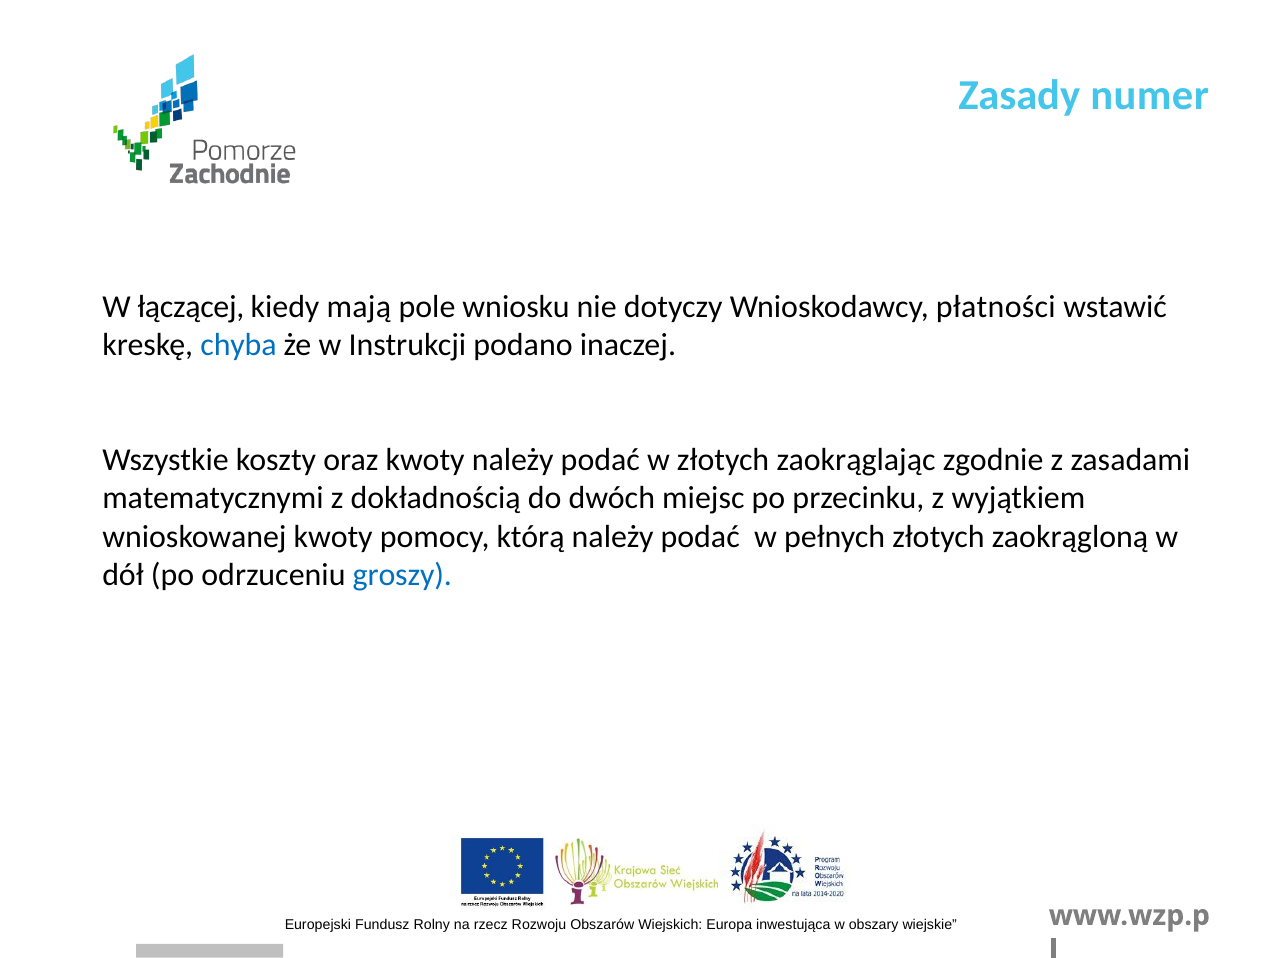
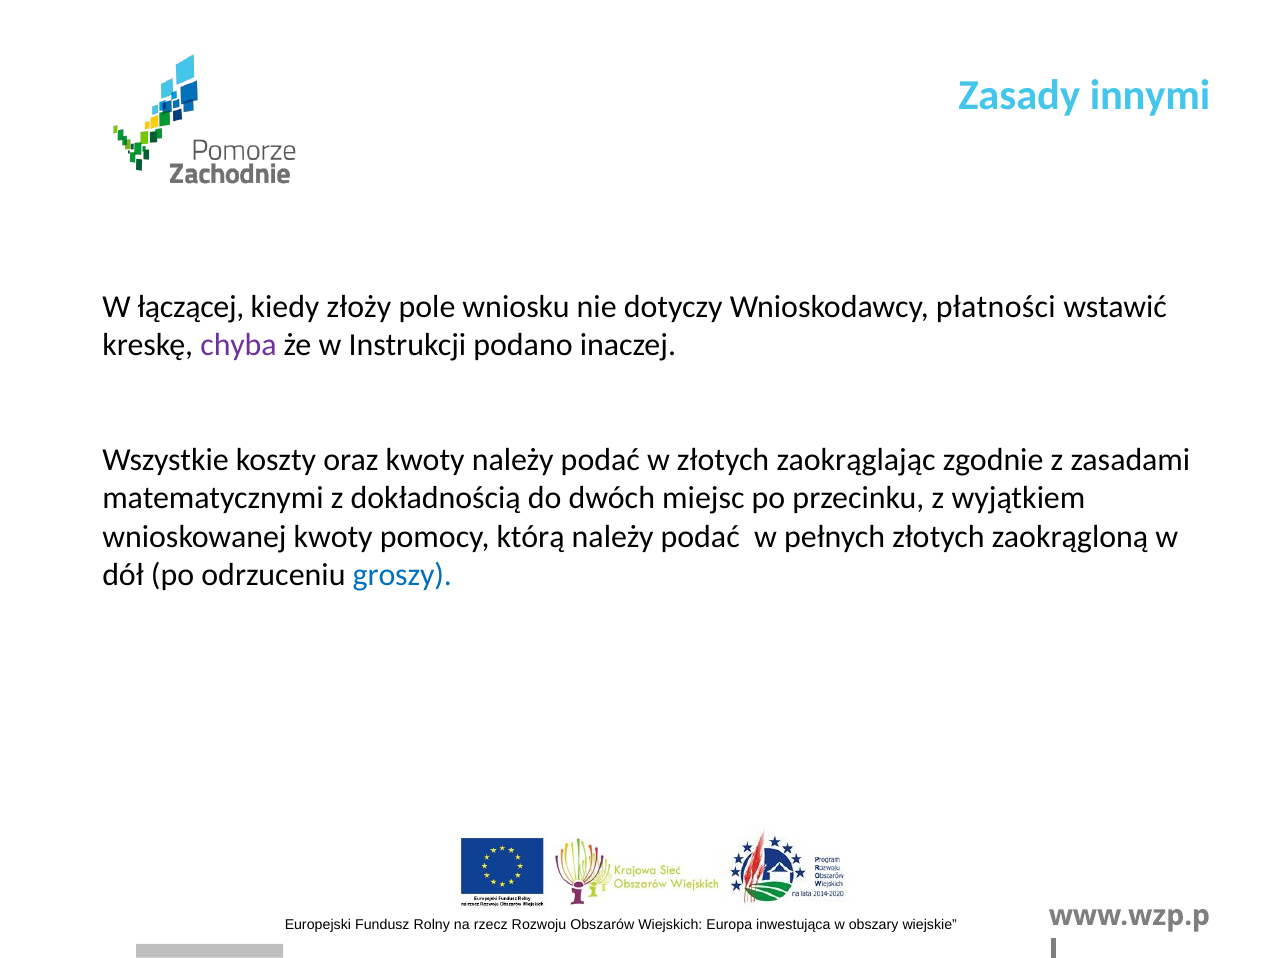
numer: numer -> innymi (1150, 95)
mają: mają -> złoży (359, 307)
chyba colour: blue -> purple (239, 345)
